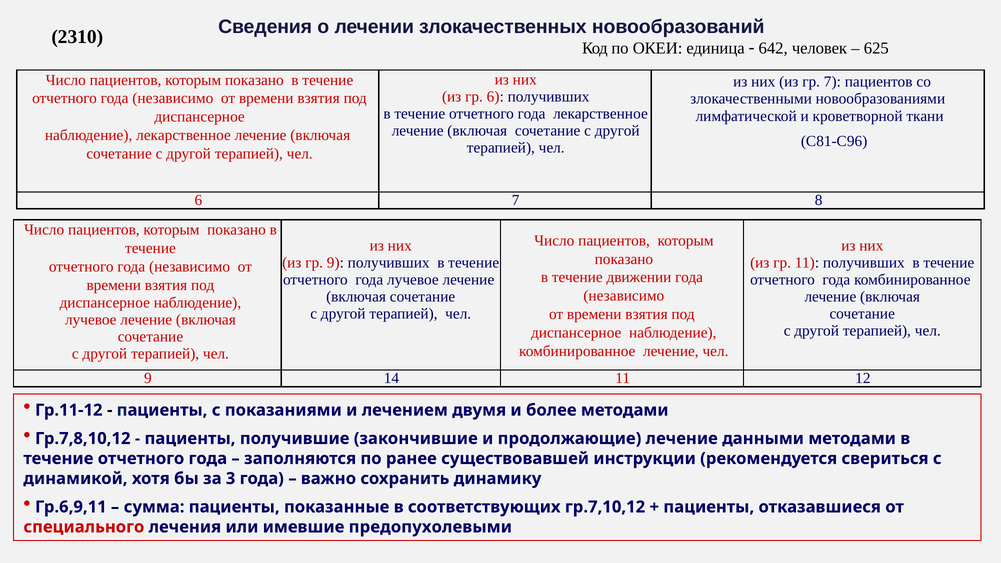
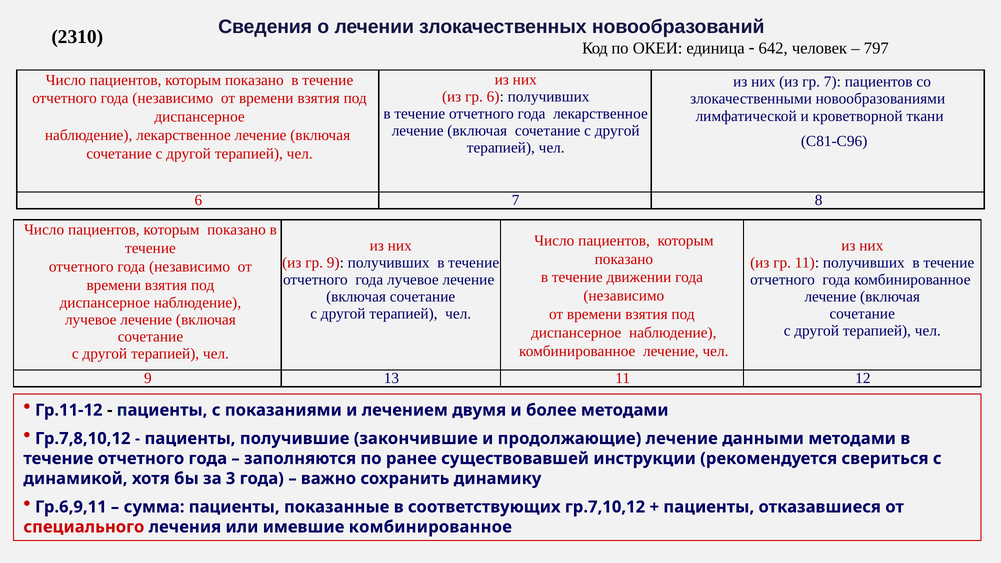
625: 625 -> 797 (876, 48)
14: 14 -> 13 (391, 378)
имевшие предопухолевыми: предопухолевыми -> комбинированное (430, 527)
